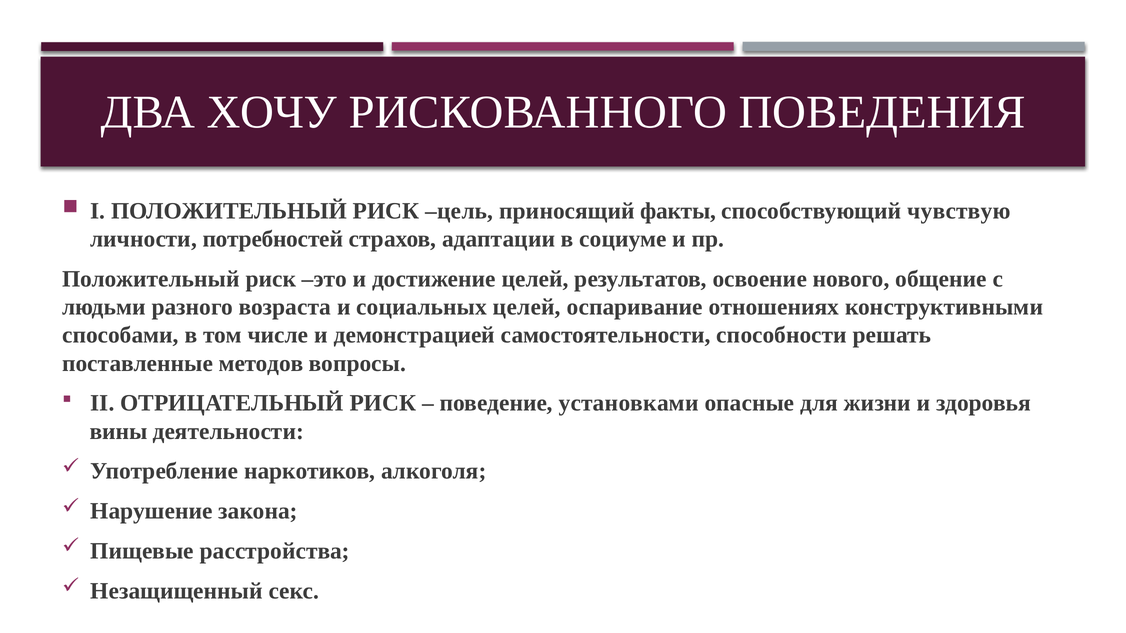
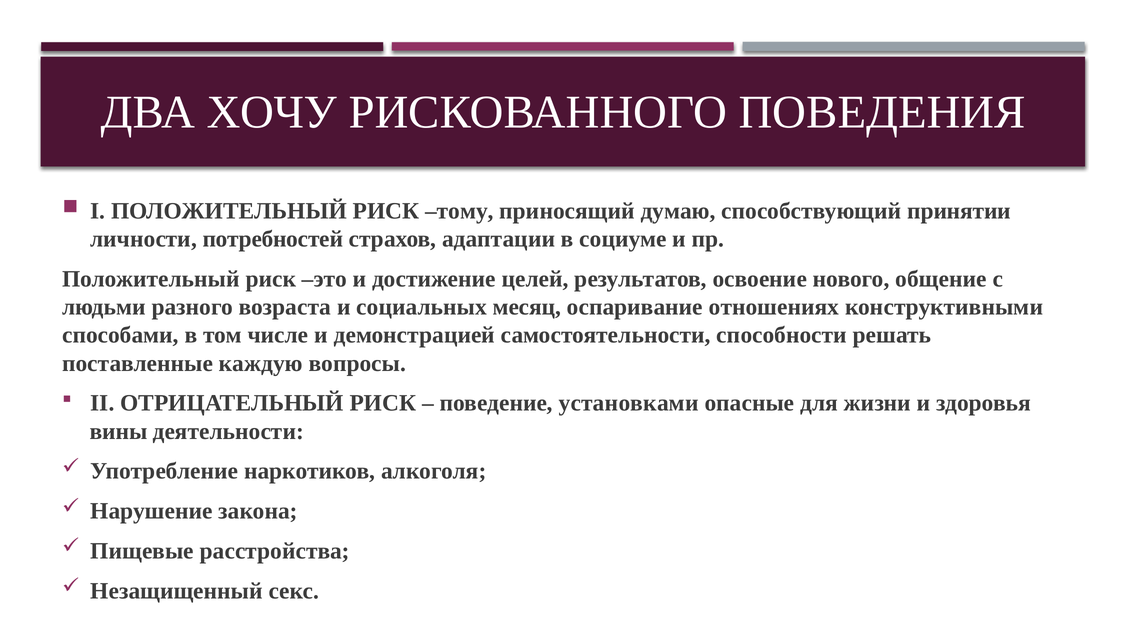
цель: цель -> тому (459, 211)
факты: факты -> думаю (678, 211)
чувствую: чувствую -> принятии (959, 211)
социальных целей: целей -> месяц (527, 307)
методов: методов -> каждую (261, 363)
